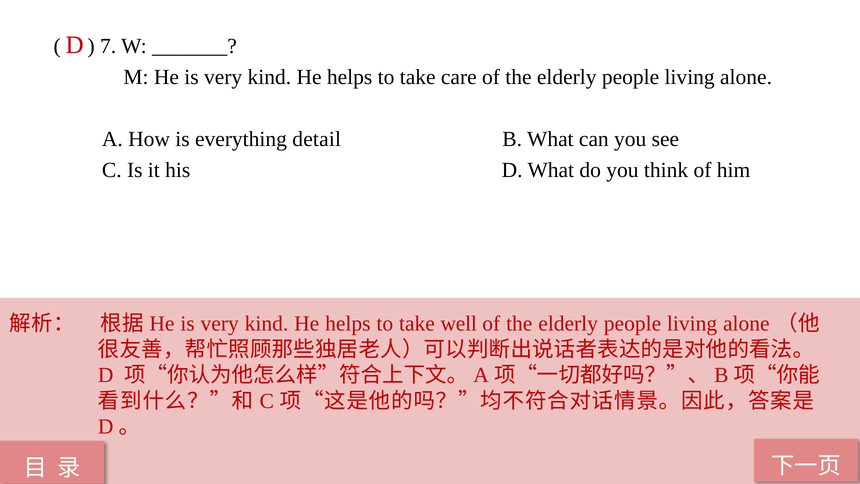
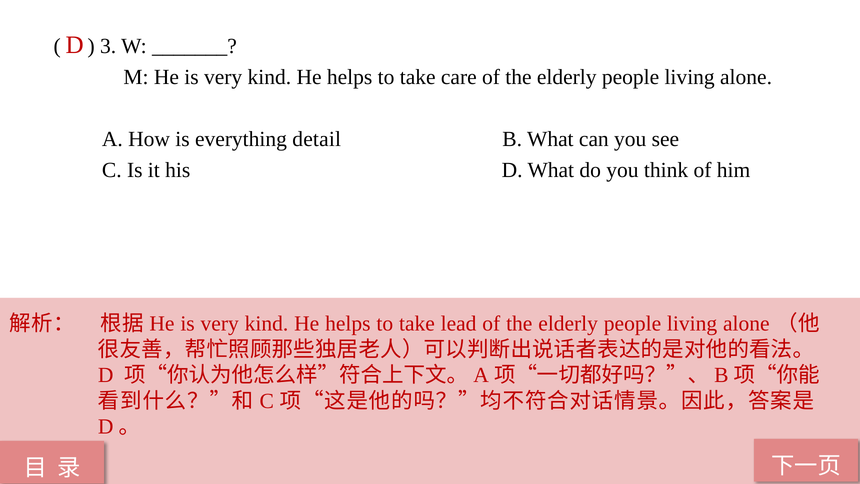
7: 7 -> 3 (108, 46)
well: well -> lead (459, 323)
